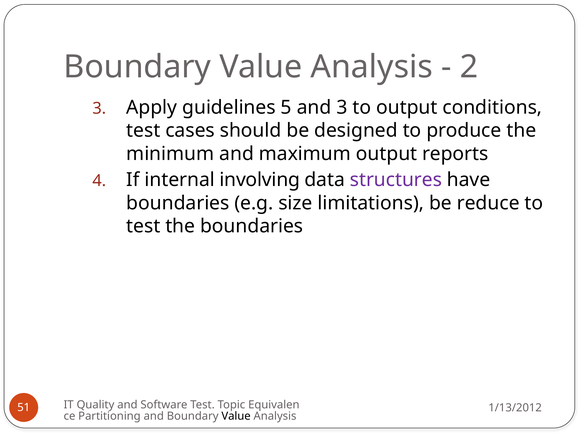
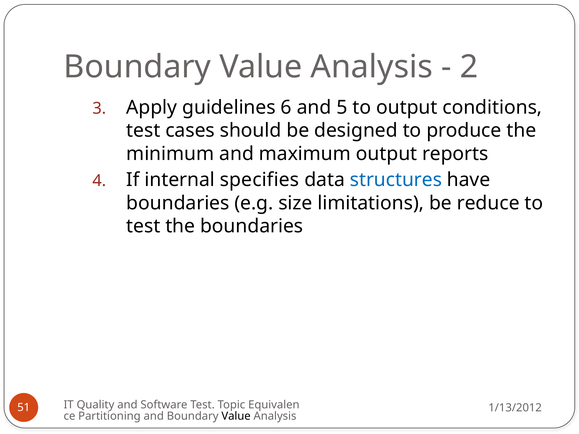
5: 5 -> 6 (286, 107)
and 3: 3 -> 5 (342, 107)
involving: involving -> specifies (260, 180)
structures colour: purple -> blue (396, 180)
